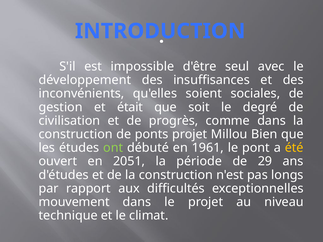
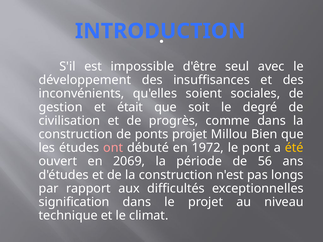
ont colour: light green -> pink (113, 148)
1961: 1961 -> 1972 (208, 148)
2051: 2051 -> 2069 (129, 162)
29: 29 -> 56 (265, 162)
mouvement: mouvement -> signification (74, 202)
